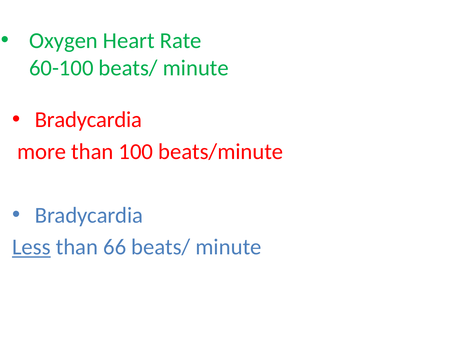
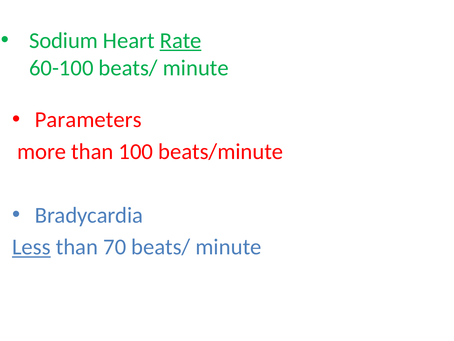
Oxygen: Oxygen -> Sodium (64, 41)
Rate underline: none -> present (181, 41)
Bradycardia: Bradycardia -> Parameters (88, 120)
66: 66 -> 70 (115, 247)
